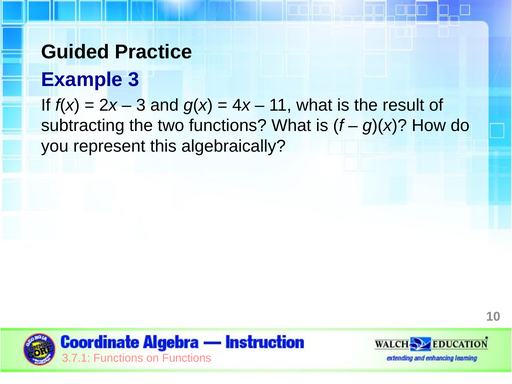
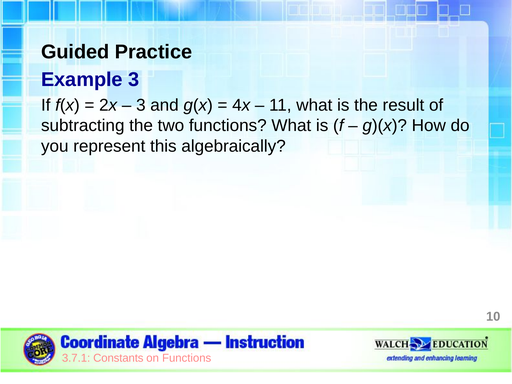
3.7.1 Functions: Functions -> Constants (118, 358)
